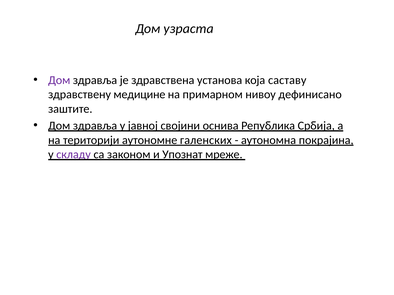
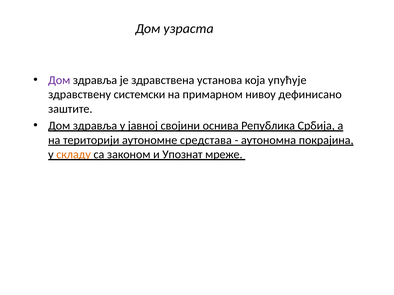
саставу: саставу -> упућује (287, 80)
медицине: медицине -> системски (139, 95)
галенских: галенских -> средставa (206, 140)
складу colour: purple -> orange (74, 155)
